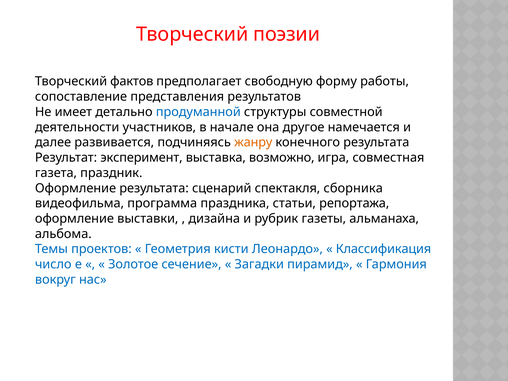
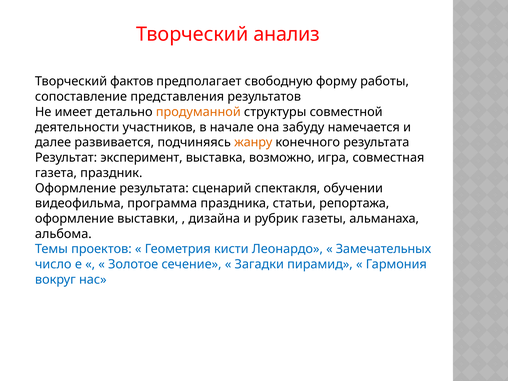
поэзии: поэзии -> анализ (287, 34)
продуманной colour: blue -> orange (198, 112)
другое: другое -> забуду (303, 127)
сборника: сборника -> обучении (353, 188)
Классификация: Классификация -> Замечательных (383, 249)
